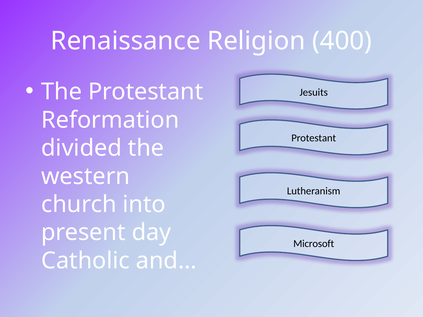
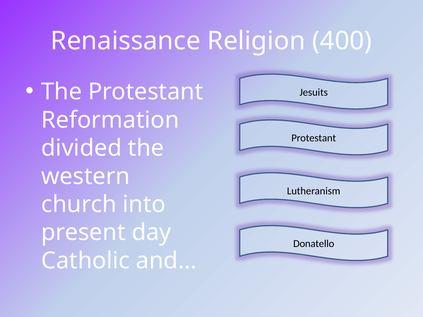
Microsoft: Microsoft -> Donatello (314, 244)
